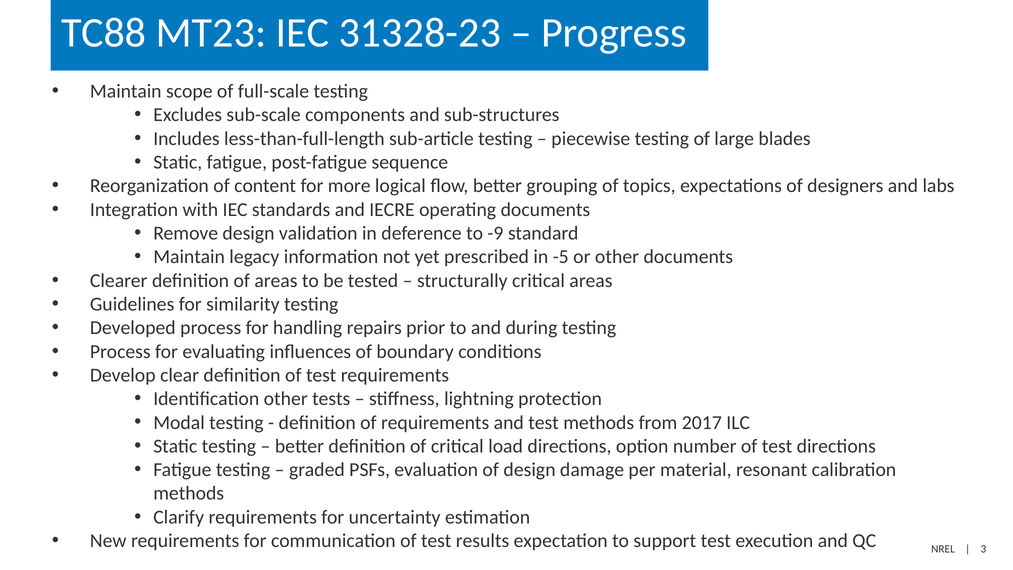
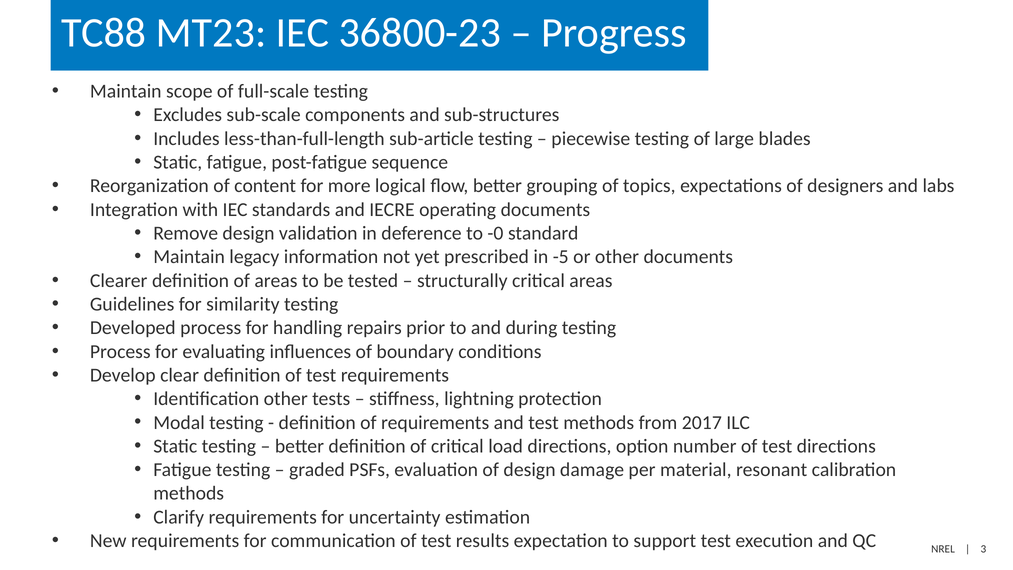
31328-23: 31328-23 -> 36800-23 (420, 33)
-9: -9 -> -0 (495, 233)
